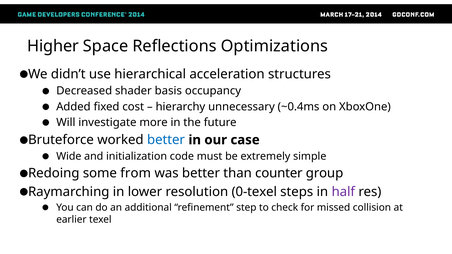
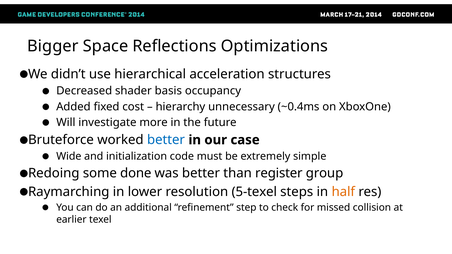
Higher: Higher -> Bigger (53, 46)
from: from -> done (136, 173)
counter: counter -> register (279, 173)
0-texel: 0-texel -> 5-texel (254, 192)
half colour: purple -> orange (343, 192)
